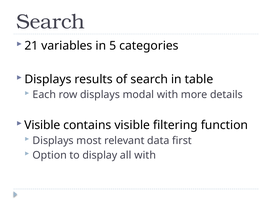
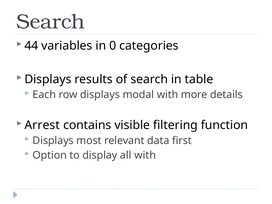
21: 21 -> 44 (31, 46)
5: 5 -> 0 (113, 46)
Visible: Visible -> Arrest (42, 125)
